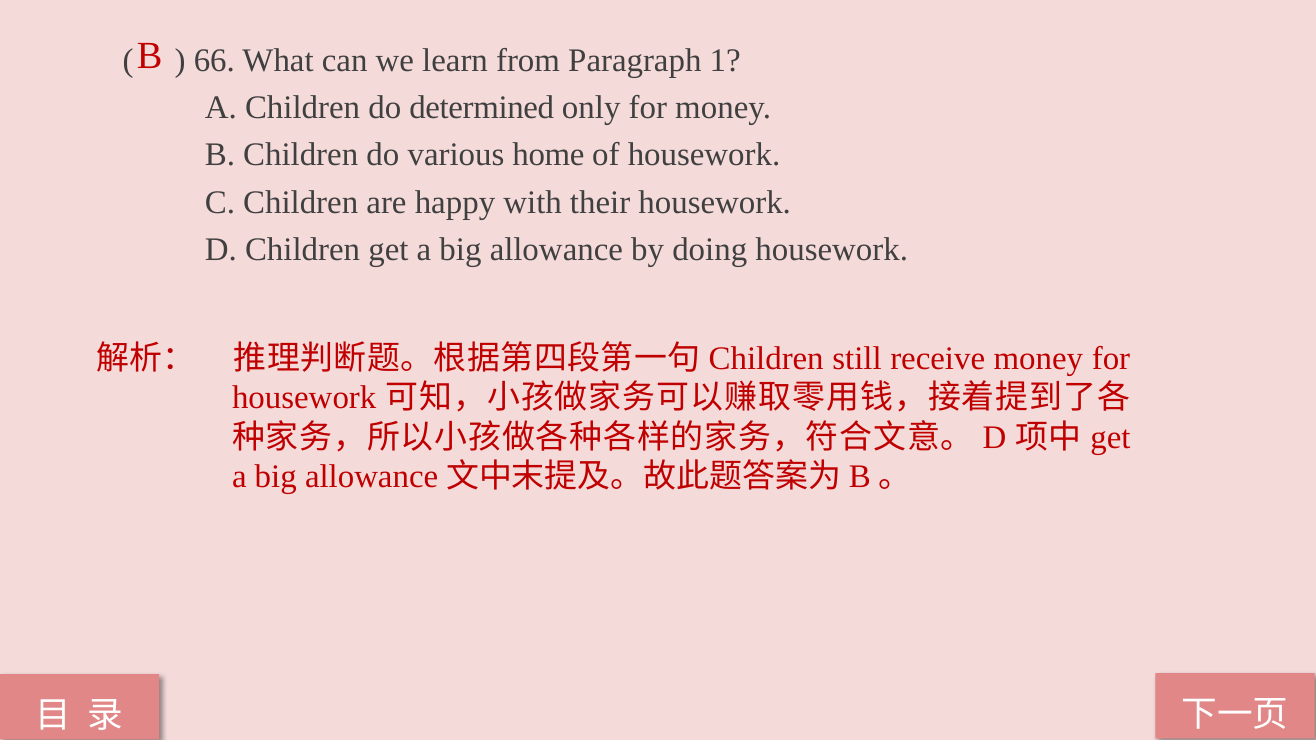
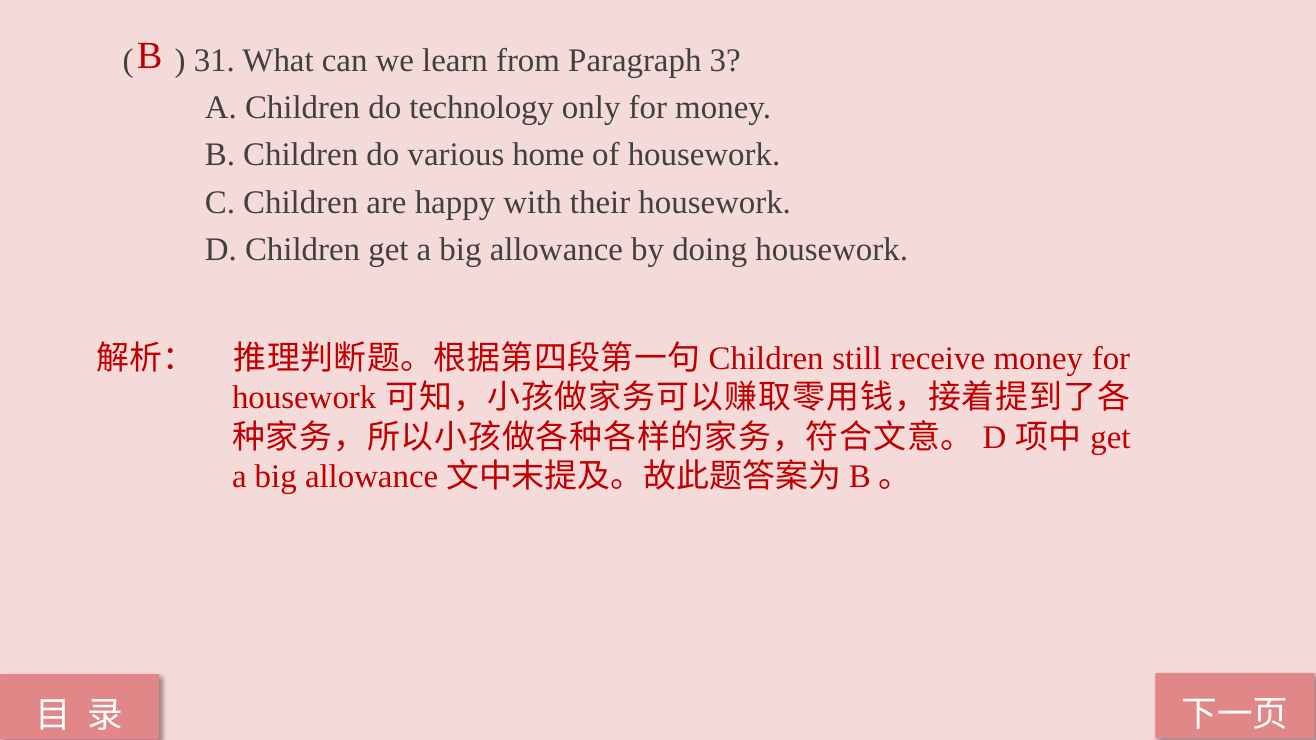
66: 66 -> 31 (214, 60)
1: 1 -> 3 (725, 60)
determined: determined -> technology (482, 108)
